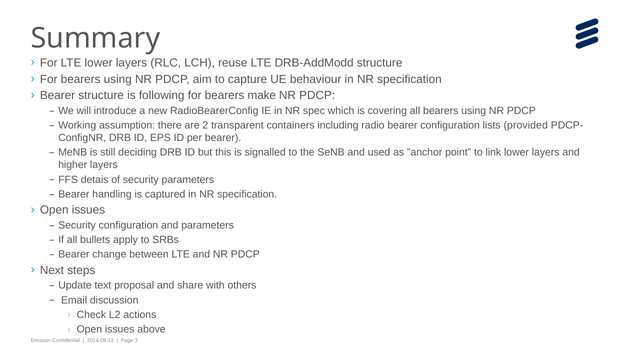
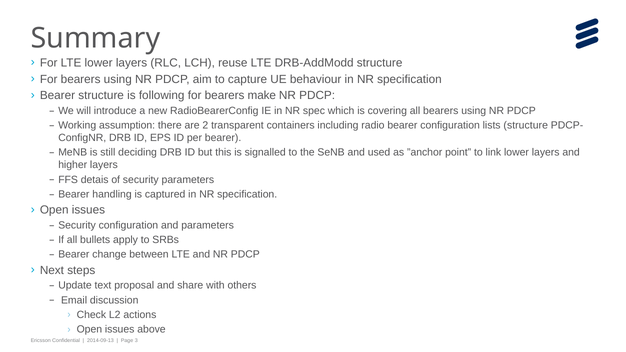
lists provided: provided -> structure (526, 125)
